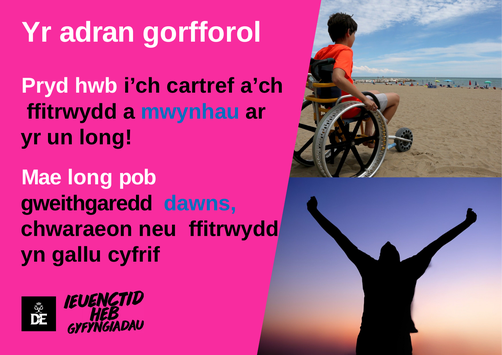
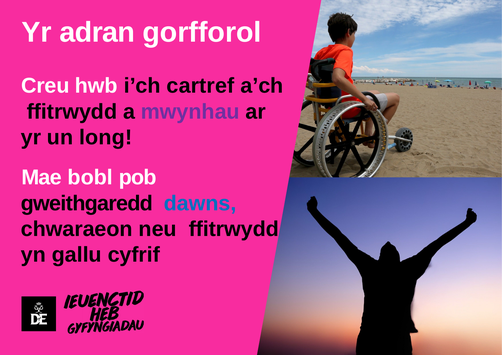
Pryd: Pryd -> Creu (45, 86)
mwynhau colour: blue -> purple (190, 112)
Mae long: long -> bobl (90, 177)
